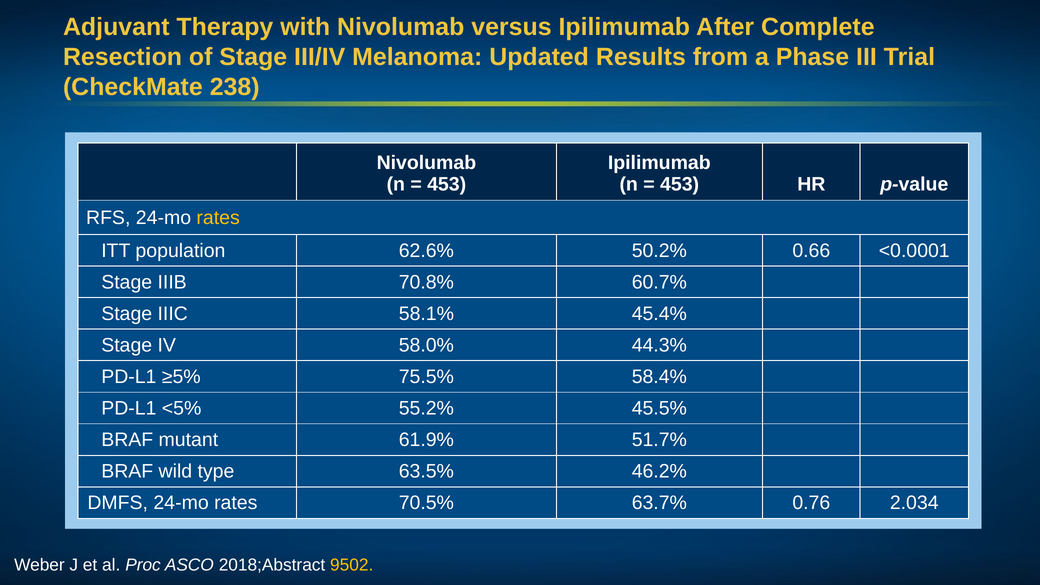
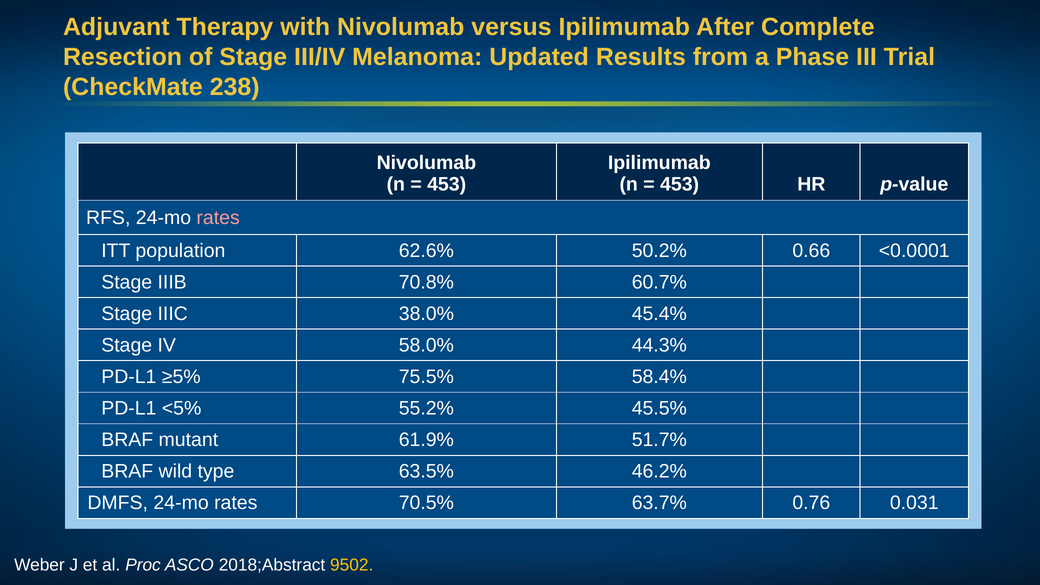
rates colour: yellow -> pink (218, 218)
58.1%: 58.1% -> 38.0% (426, 314)
2.034: 2.034 -> 0.031 (914, 503)
